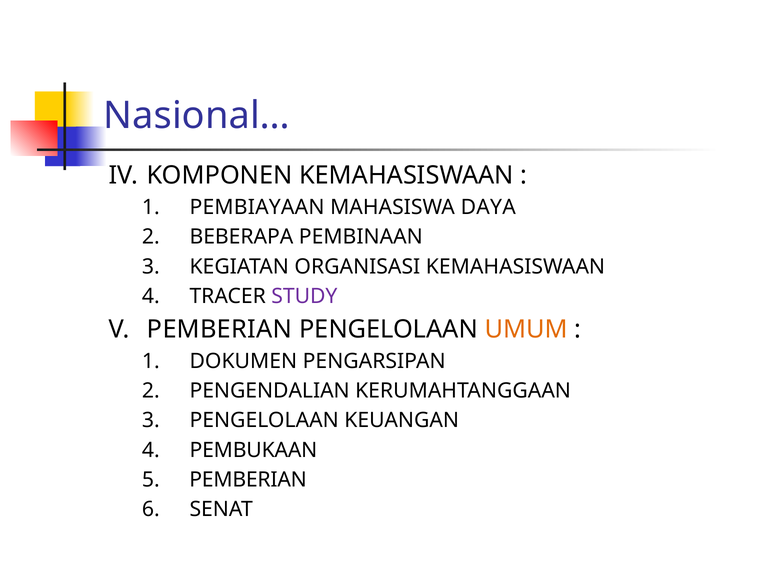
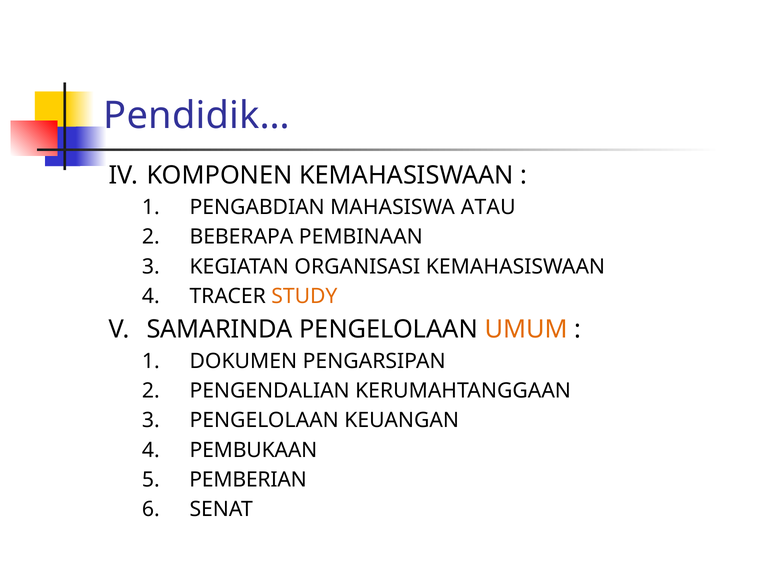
Nasional…: Nasional… -> Pendidik… (197, 115)
PEMBIAYAAN: PEMBIAYAAN -> PENGABDIAN (257, 207)
DAYA: DAYA -> ATAU (488, 207)
STUDY colour: purple -> orange (304, 296)
PEMBERIAN: PEMBERIAN -> SAMARINDA (220, 329)
